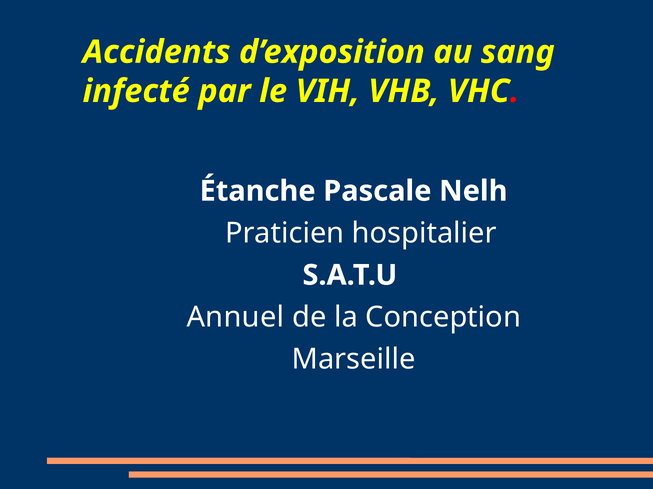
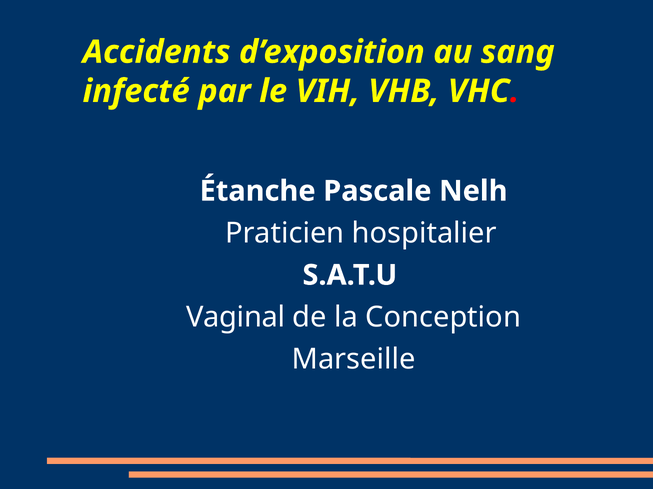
Annuel: Annuel -> Vaginal (236, 318)
